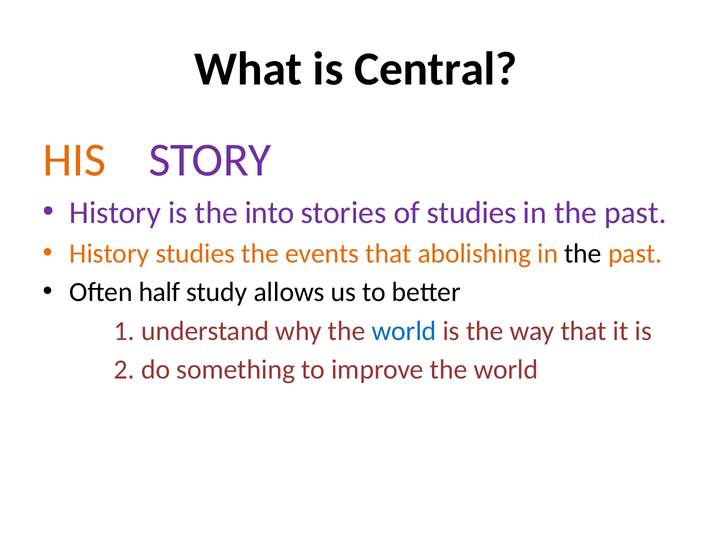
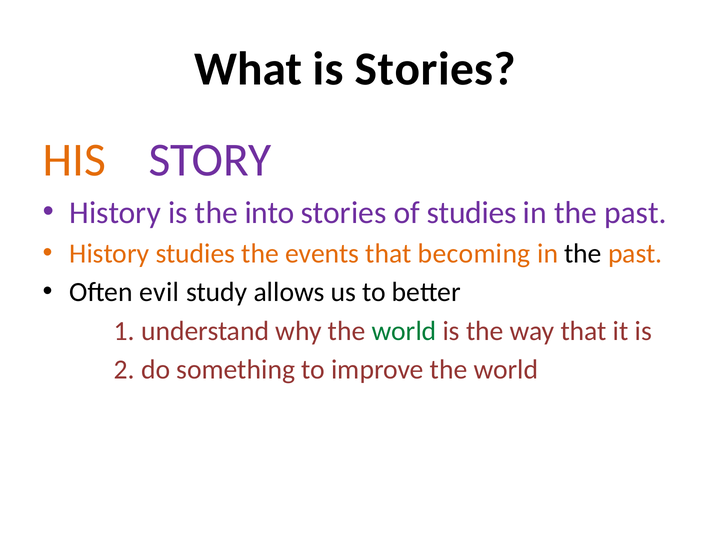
is Central: Central -> Stories (435, 69)
abolishing: abolishing -> becoming (474, 254)
half: half -> evil (159, 292)
world colour: blue -> green (404, 331)
